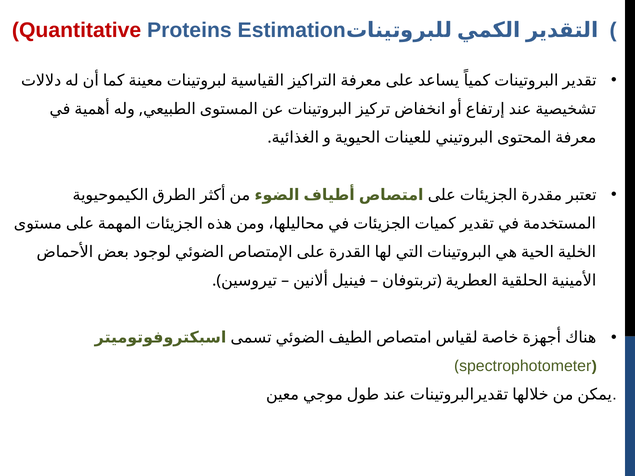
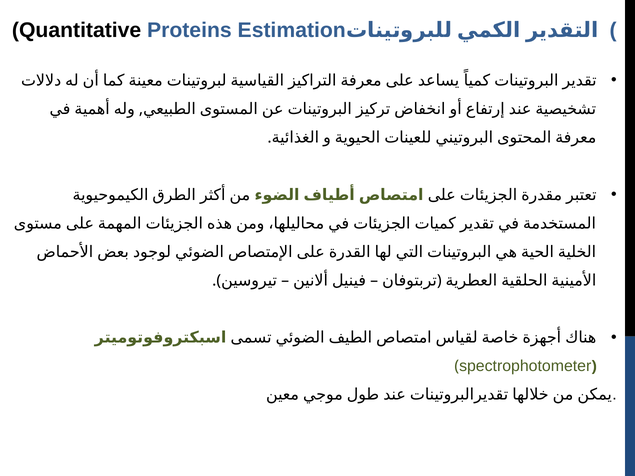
Quantitative colour: red -> black (77, 30)
